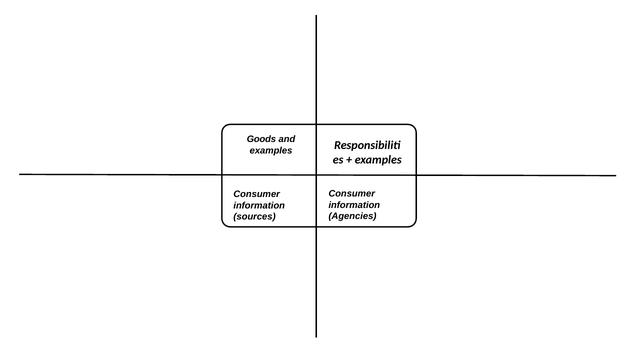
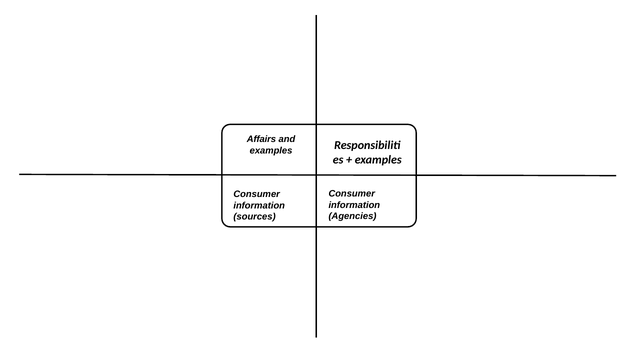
Goods: Goods -> Affairs (261, 139)
